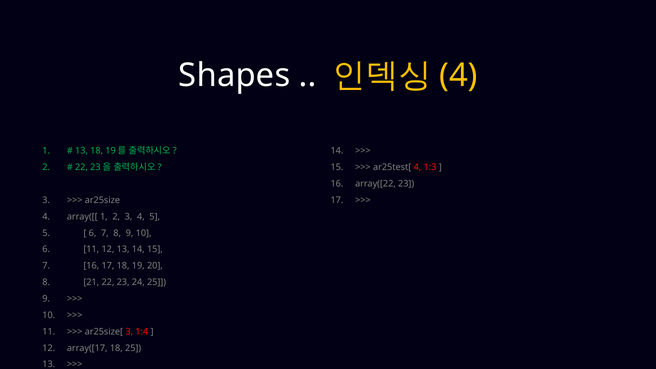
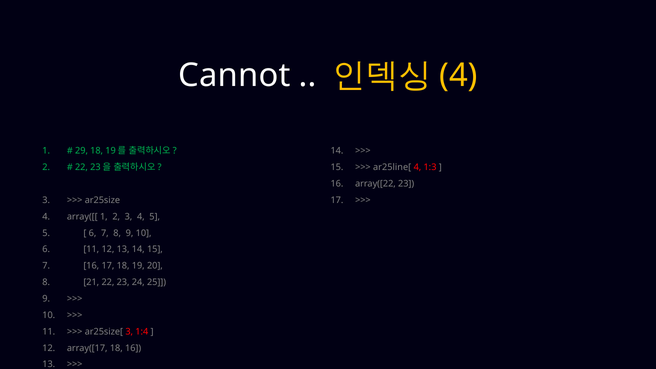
Shapes: Shapes -> Cannot (234, 75)
13: 13 -> 29 (82, 151)
ar25test[: ar25test[ -> ar25line[ (392, 167)
18 25: 25 -> 16 (133, 348)
